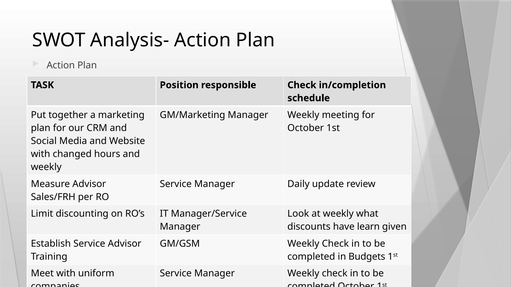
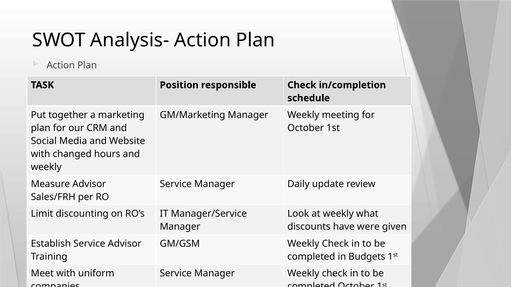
learn: learn -> were (368, 227)
